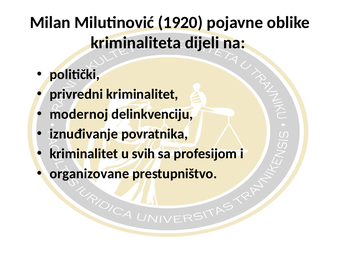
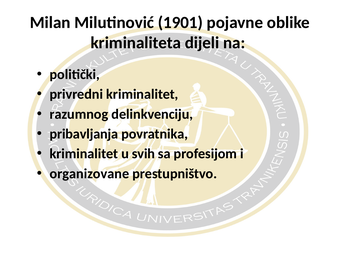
1920: 1920 -> 1901 (180, 22)
modernoj: modernoj -> razumnog (79, 114)
iznuđivanje: iznuđivanje -> pribavljanja (84, 134)
